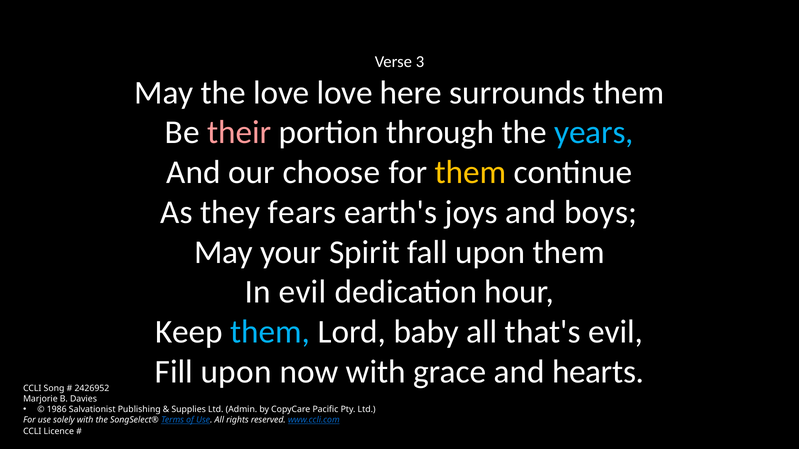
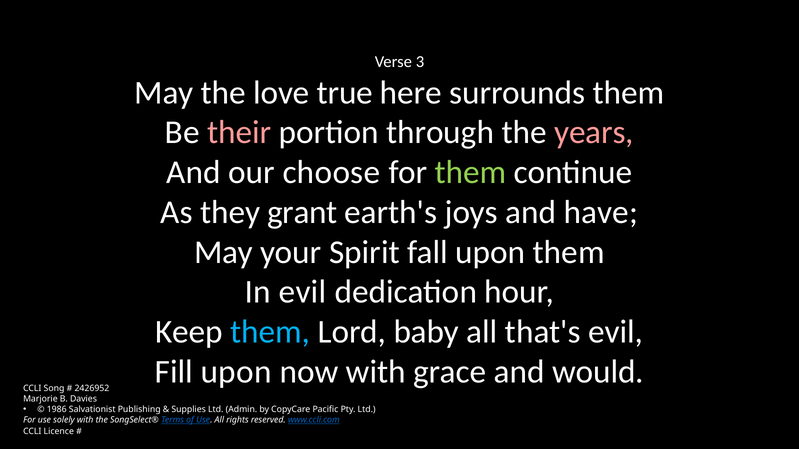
love love: love -> true (345, 93)
years colour: light blue -> pink (594, 133)
them colour: yellow -> light green (471, 173)
fears: fears -> grant (302, 212)
boys: boys -> have (601, 212)
hearts: hearts -> would (598, 372)
